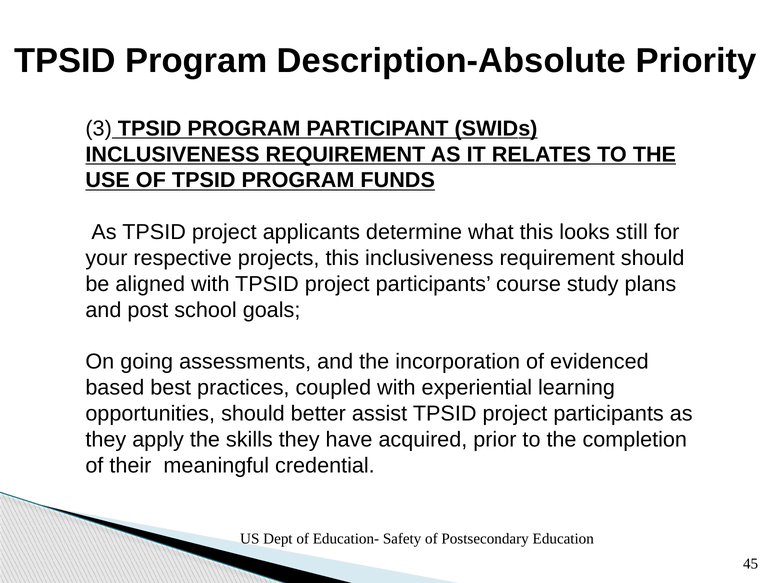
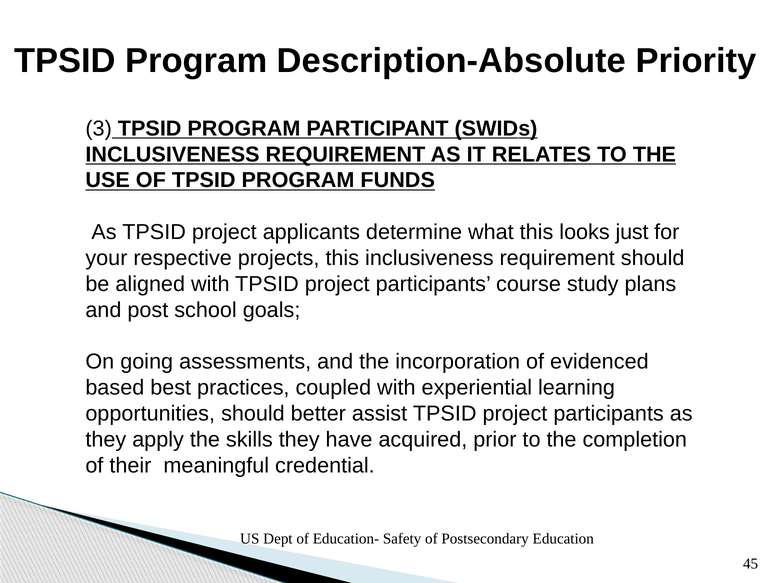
still: still -> just (632, 232)
